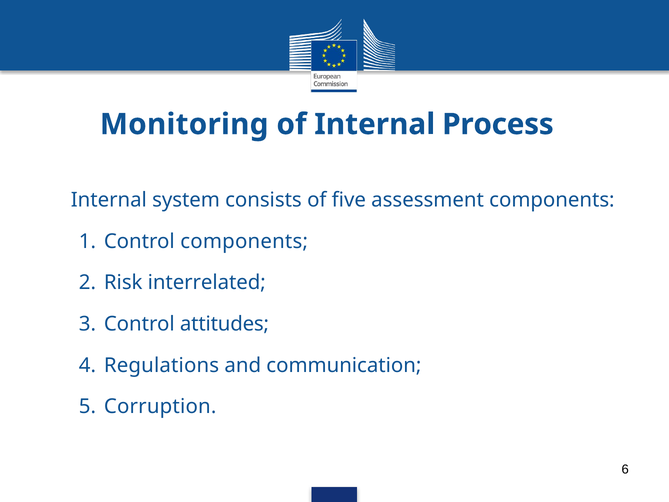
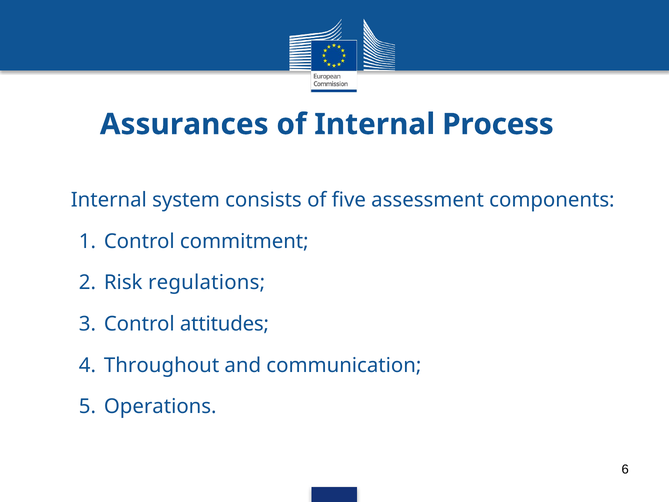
Monitoring: Monitoring -> Assurances (184, 124)
Control components: components -> commitment (244, 241)
interrelated: interrelated -> regulations (207, 283)
Regulations: Regulations -> Throughout (162, 365)
Corruption: Corruption -> Operations (160, 406)
